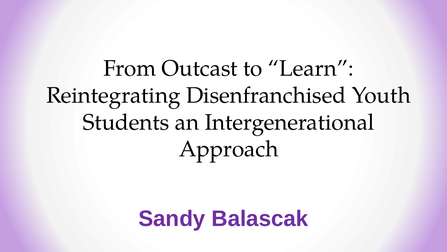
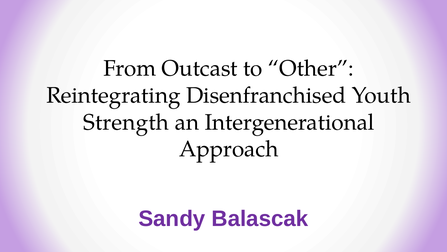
Learn: Learn -> Other (311, 68)
Students: Students -> Strength (126, 122)
